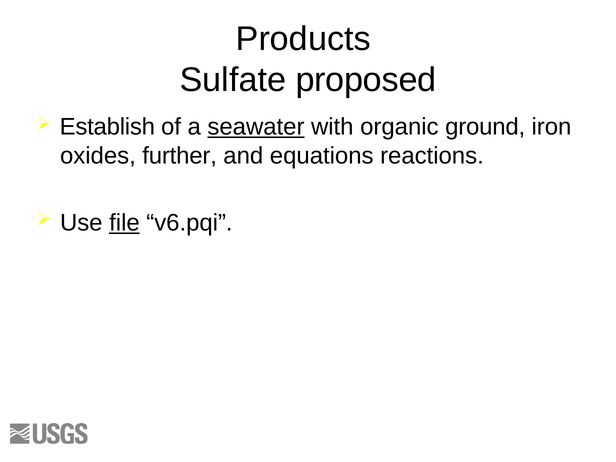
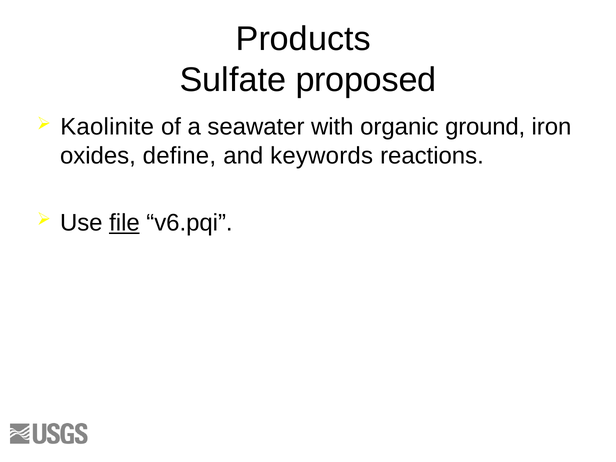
Establish: Establish -> Kaolinite (107, 127)
seawater underline: present -> none (256, 127)
further: further -> define (179, 156)
equations: equations -> keywords (322, 156)
